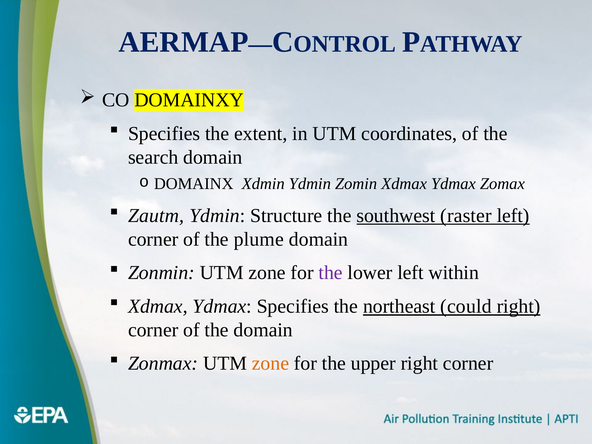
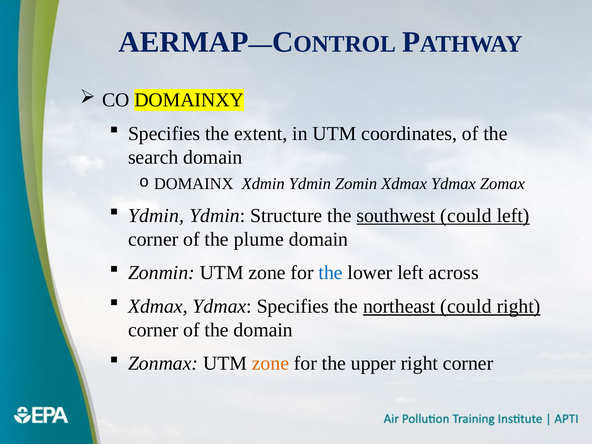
Zautm: Zautm -> Ydmin (156, 215)
southwest raster: raster -> could (466, 215)
the colour: purple -> blue (331, 273)
within: within -> across (454, 273)
